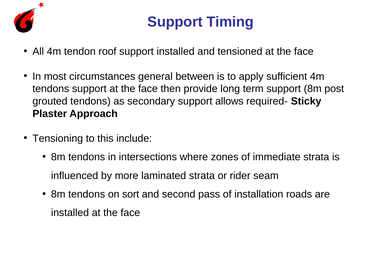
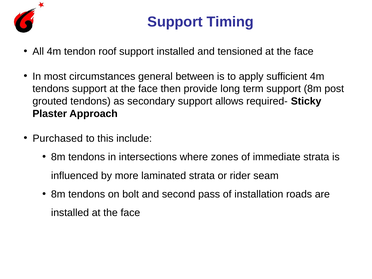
Tensioning: Tensioning -> Purchased (58, 138)
sort: sort -> bolt (131, 194)
